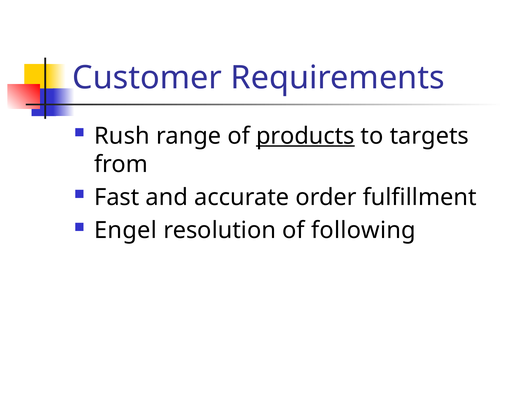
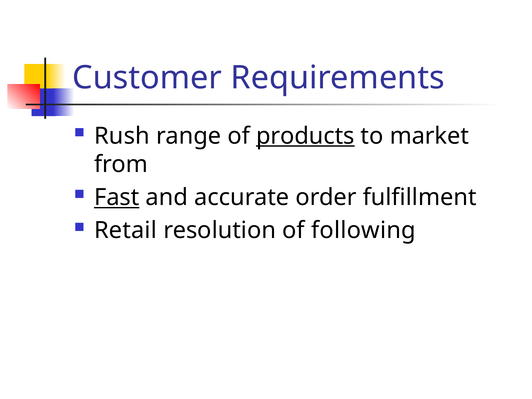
targets: targets -> market (429, 136)
Fast underline: none -> present (117, 197)
Engel: Engel -> Retail (126, 231)
